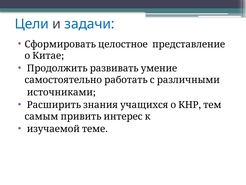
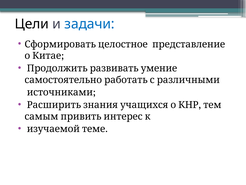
Цели colour: blue -> black (32, 24)
